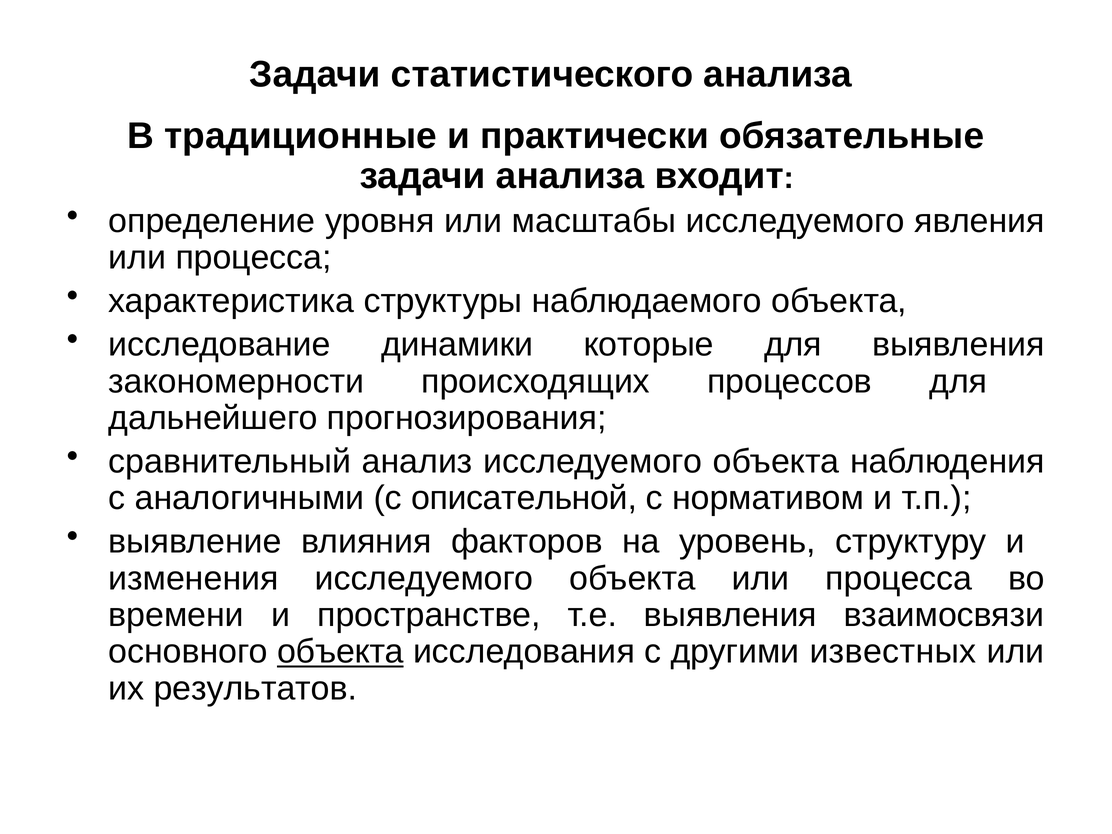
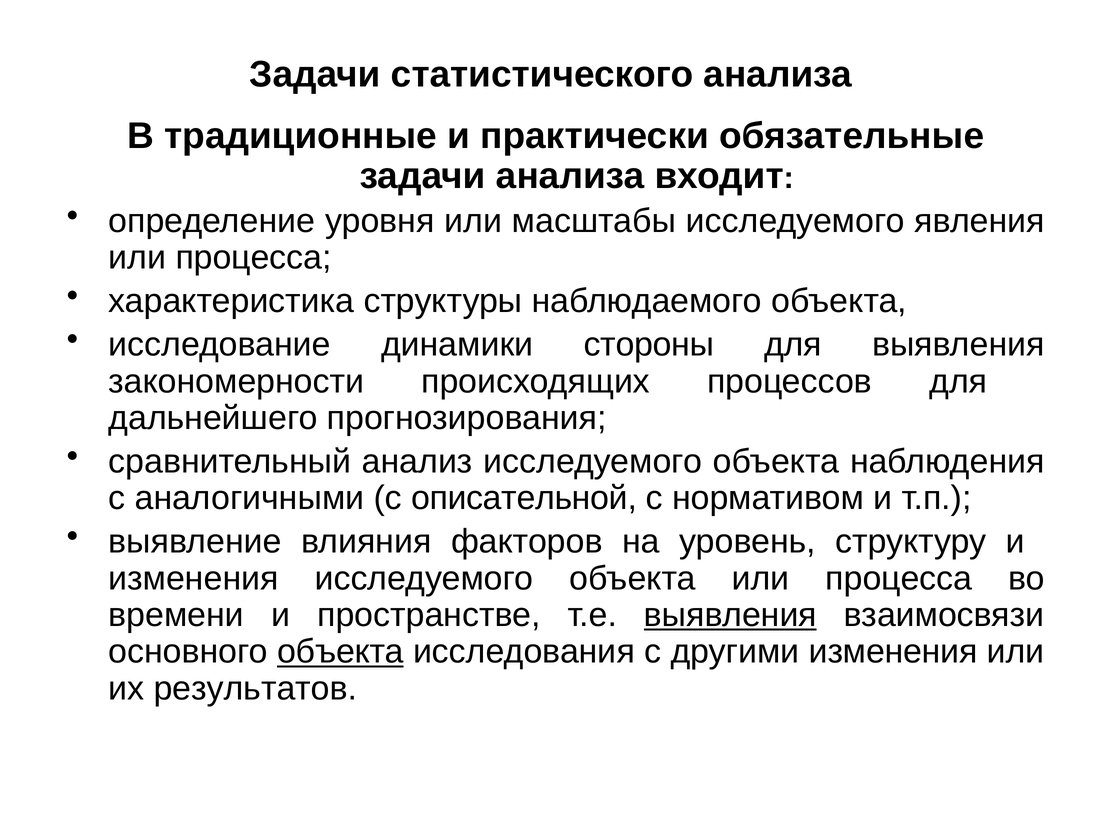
которые: которые -> стороны (649, 345)
выявления underline: none -> present (730, 615)
другими известных: известных -> изменения (893, 652)
